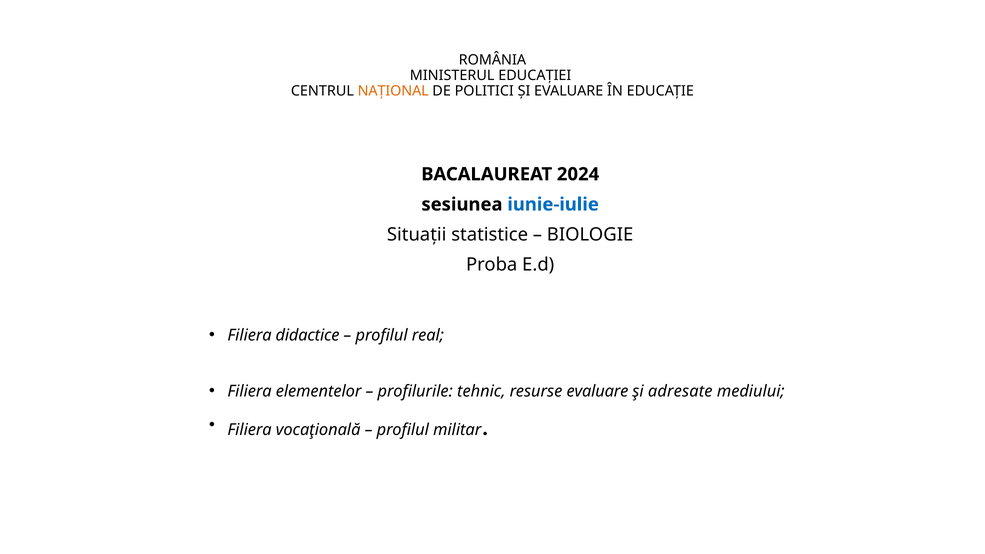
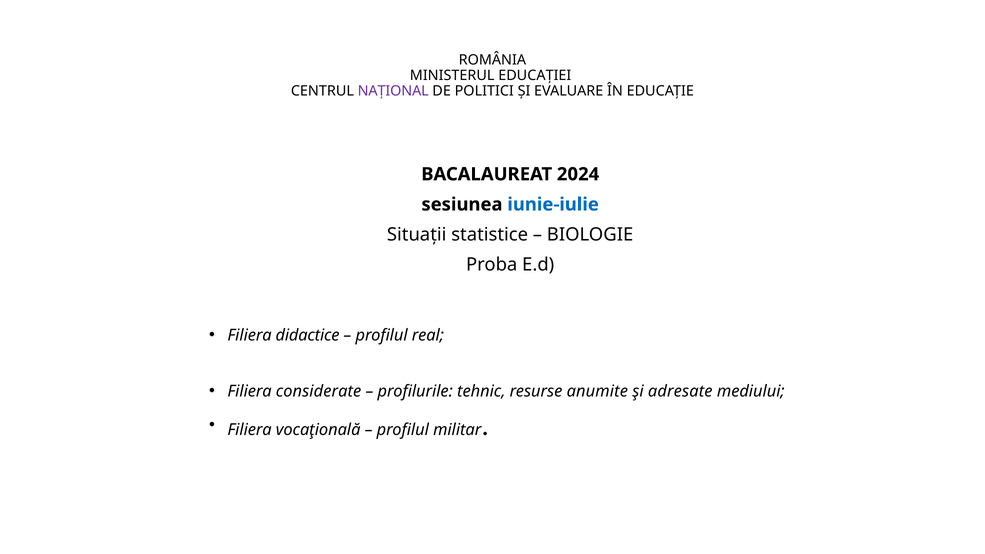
NAŢIONAL colour: orange -> purple (393, 91)
elementelor: elementelor -> considerate (319, 391)
resurse evaluare: evaluare -> anumite (597, 391)
